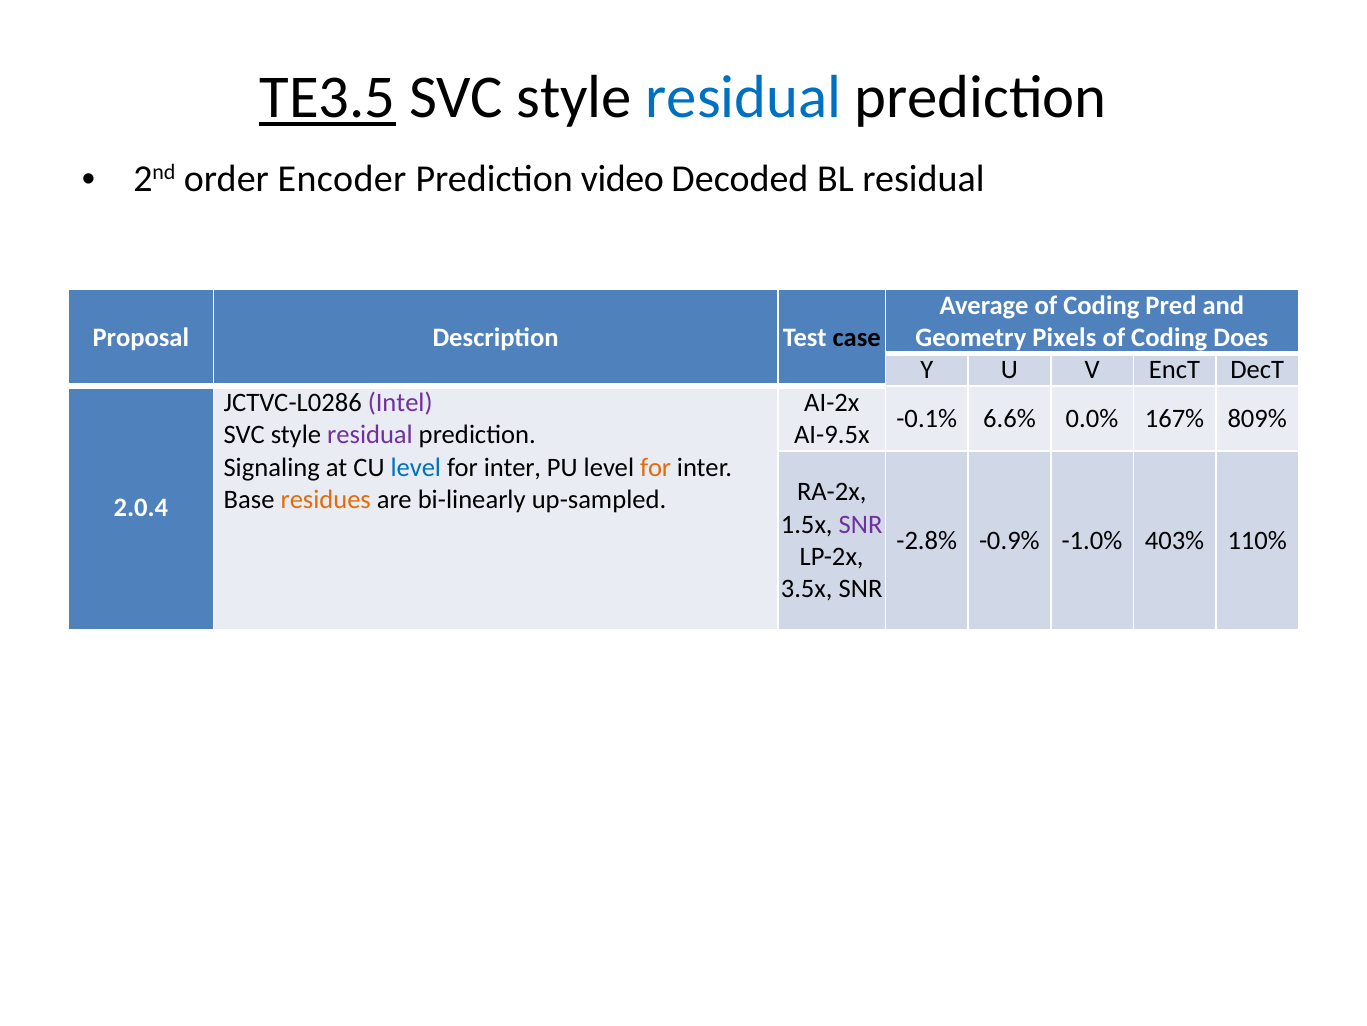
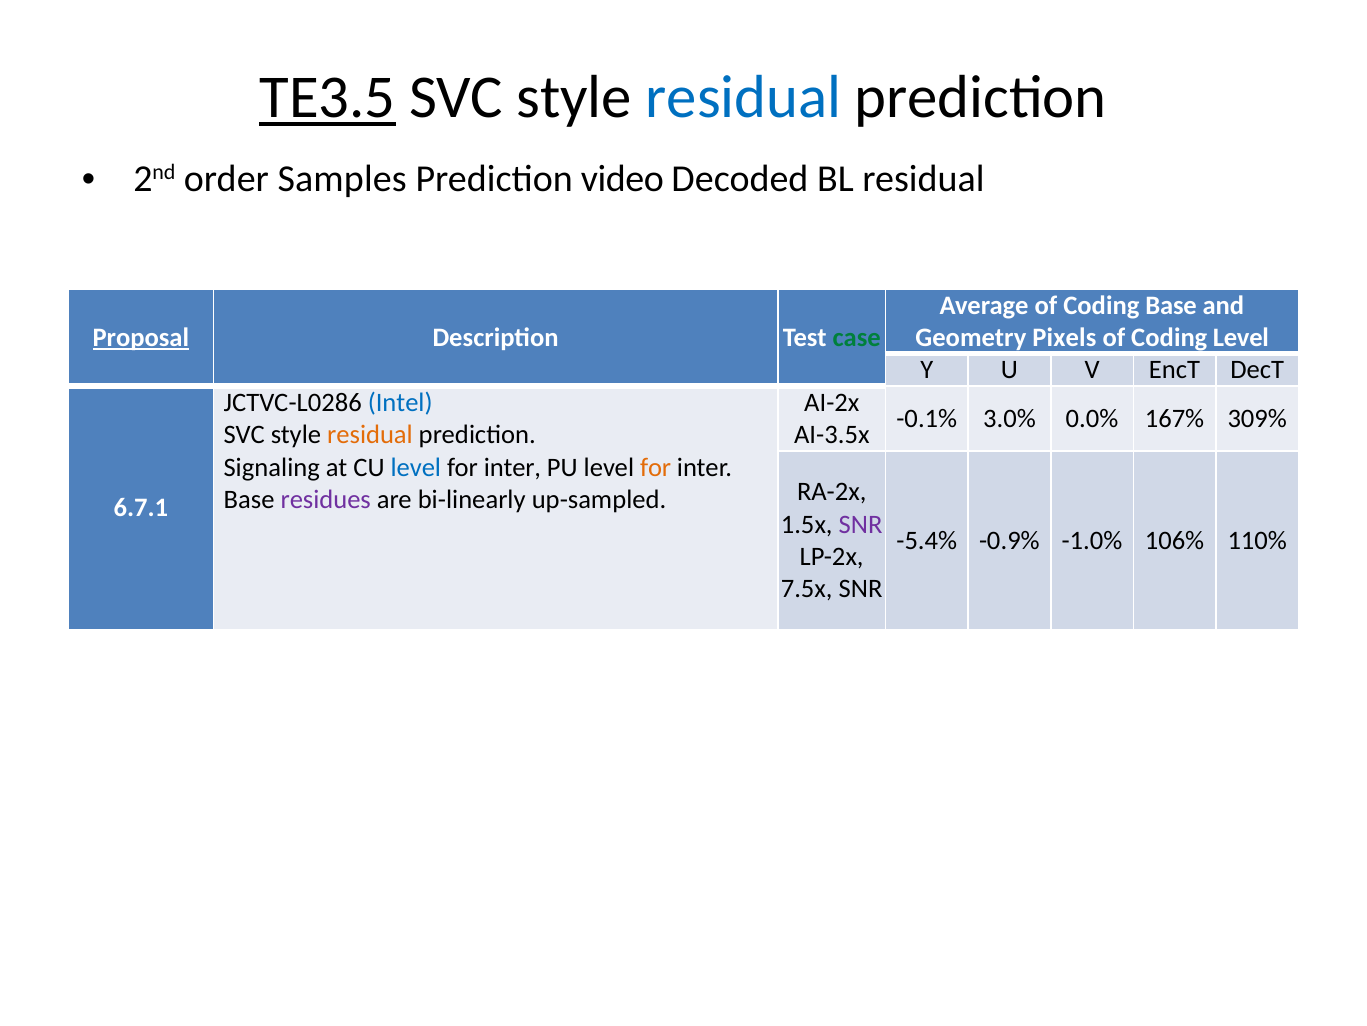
Encoder: Encoder -> Samples (342, 179)
Coding Pred: Pred -> Base (1171, 305)
Proposal underline: none -> present (141, 337)
case colour: black -> green (857, 337)
Coding Does: Does -> Level (1241, 337)
Intel colour: purple -> blue (400, 402)
6.6%: 6.6% -> 3.0% (1009, 418)
809%: 809% -> 309% (1257, 418)
residual colour: purple -> orange (370, 435)
AI-9.5x: AI-9.5x -> AI-3.5x (832, 435)
residues colour: orange -> purple (326, 499)
2.0.4: 2.0.4 -> 6.7.1 (141, 508)
-2.8%: -2.8% -> -5.4% (927, 540)
403%: 403% -> 106% (1175, 540)
3.5x: 3.5x -> 7.5x (807, 589)
